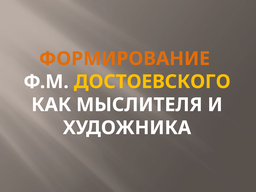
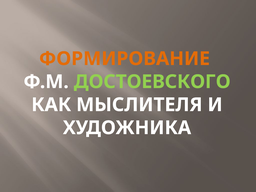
ДОСТОЕВСКОГО colour: yellow -> light green (152, 82)
